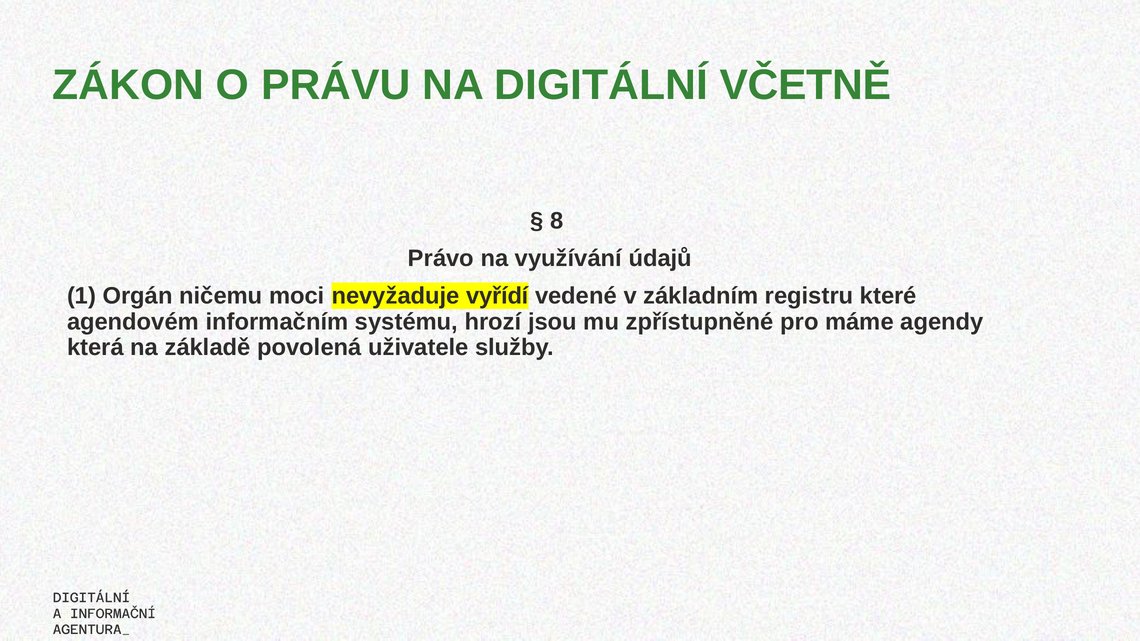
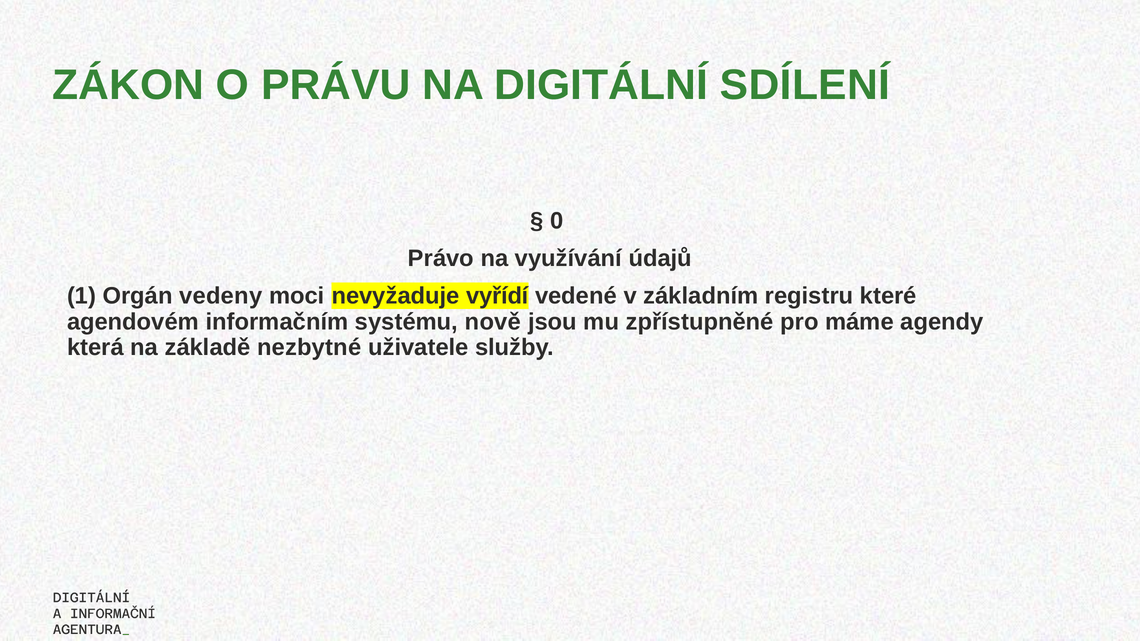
VČETNĚ: VČETNĚ -> SDÍLENÍ (805, 85)
8: 8 -> 0 (557, 221)
ničemu: ničemu -> vedeny (221, 296)
hrozí: hrozí -> nově (493, 322)
povolená: povolená -> nezbytné (309, 348)
